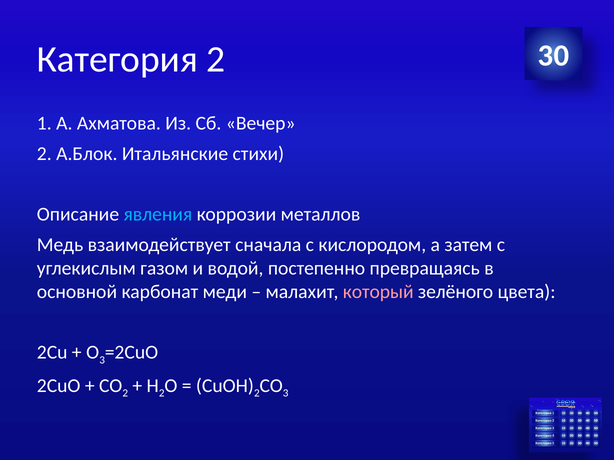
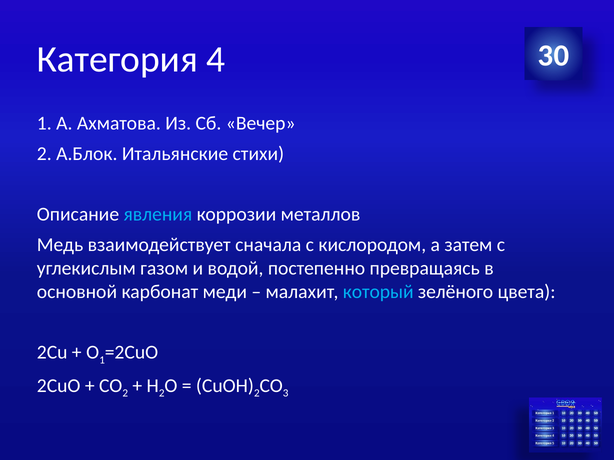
Категория 2: 2 -> 4 (216, 59)
который colour: pink -> light blue (378, 292)
3: 3 -> 1 (102, 360)
